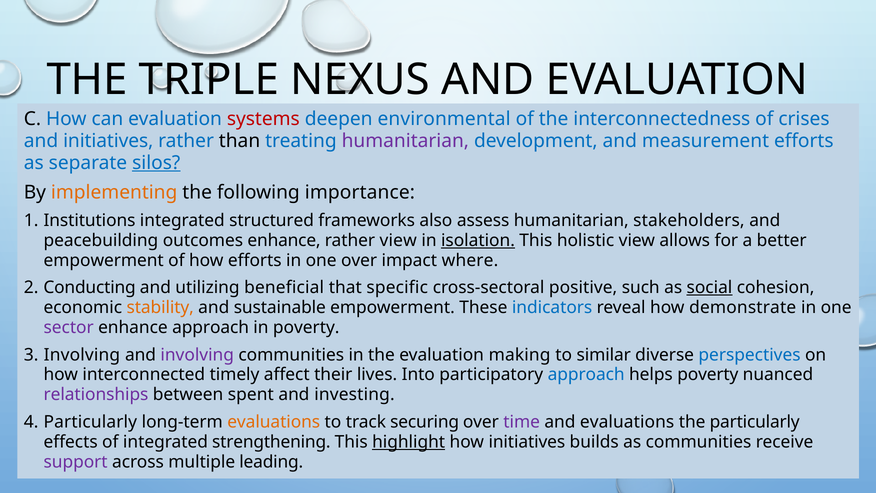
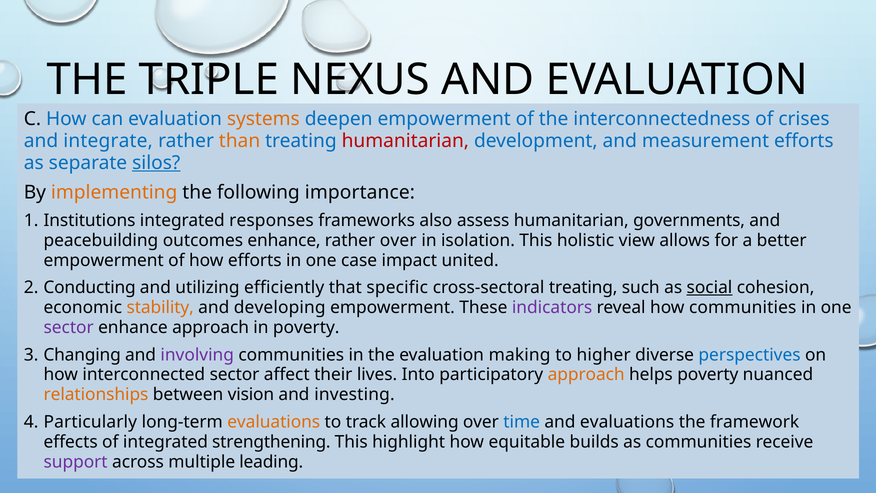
systems colour: red -> orange (263, 119)
deepen environmental: environmental -> empowerment (444, 119)
and initiatives: initiatives -> integrate (108, 141)
than colour: black -> orange (240, 141)
humanitarian colour: purple -> red (405, 141)
structured: structured -> responses (271, 220)
stakeholders: stakeholders -> governments (689, 220)
rather view: view -> over (398, 240)
isolation underline: present -> none (478, 240)
one over: over -> case (359, 260)
where: where -> united (470, 260)
beneficial: beneficial -> efficiently (284, 287)
cross-sectoral positive: positive -> treating (583, 287)
sustainable: sustainable -> developing (280, 307)
indicators colour: blue -> purple (552, 307)
how demonstrate: demonstrate -> communities (743, 307)
Involving: Involving -> Changing (82, 355)
similar: similar -> higher (604, 355)
interconnected timely: timely -> sector (235, 375)
approach colour: blue -> orange (586, 375)
relationships colour: purple -> orange (96, 395)
spent: spent -> vision (251, 395)
securing: securing -> allowing (425, 422)
time colour: purple -> blue (522, 422)
the particularly: particularly -> framework (755, 422)
highlight underline: present -> none (409, 442)
how initiatives: initiatives -> equitable (527, 442)
